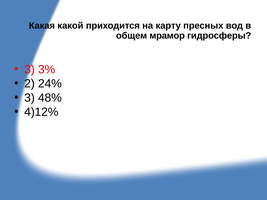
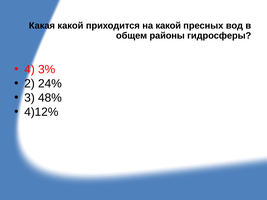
на карту: карту -> какой (168, 26)
мрамор: мрамор -> районы (167, 36)
3: 3 -> 4 (30, 69)
